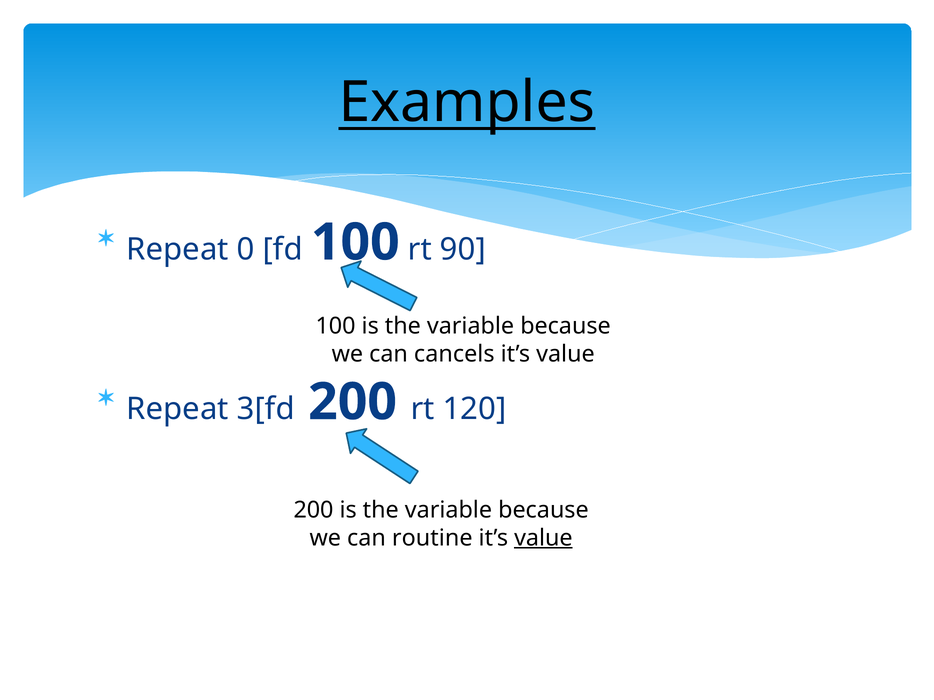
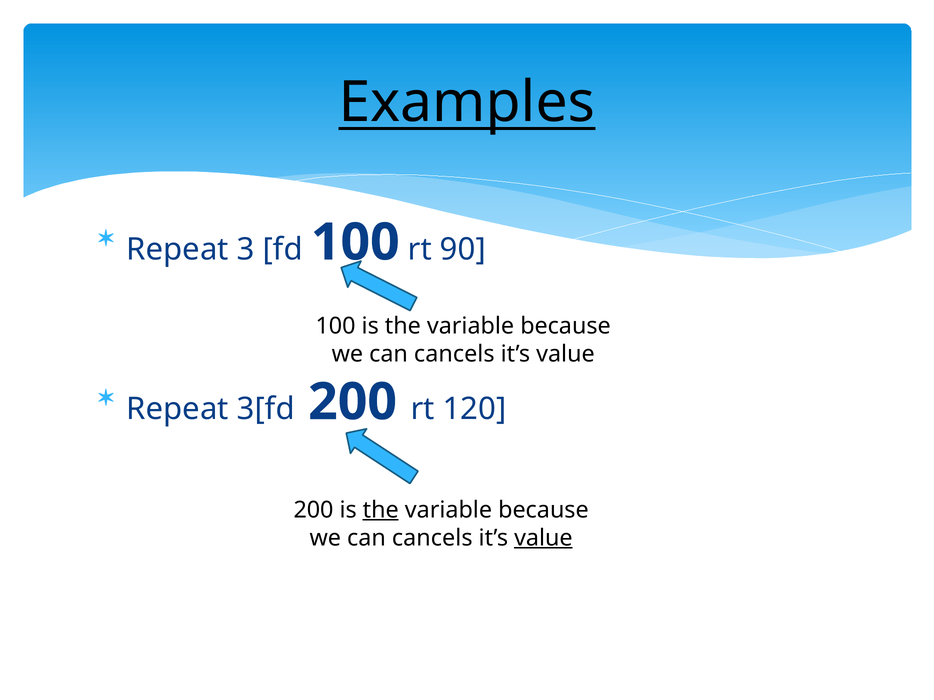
0: 0 -> 3 (246, 249)
the underline: none -> present (381, 510)
routine: routine -> cancels (432, 538)
